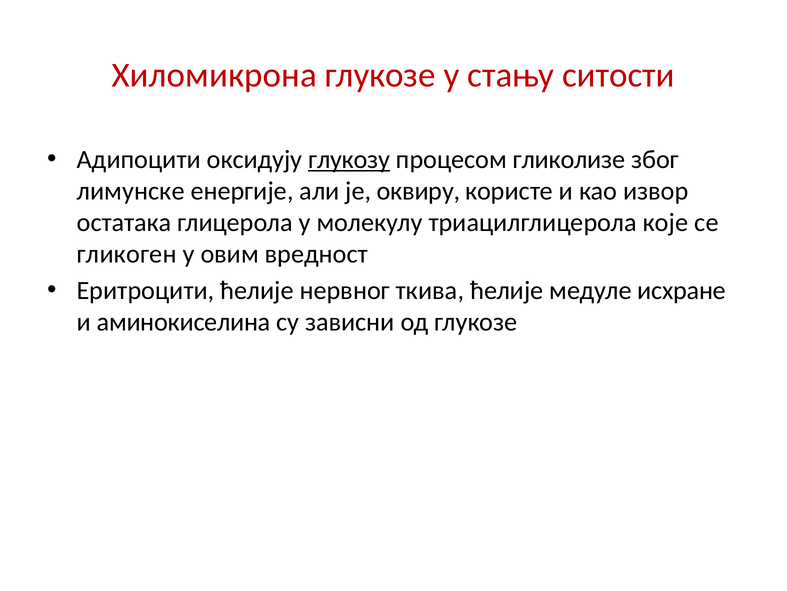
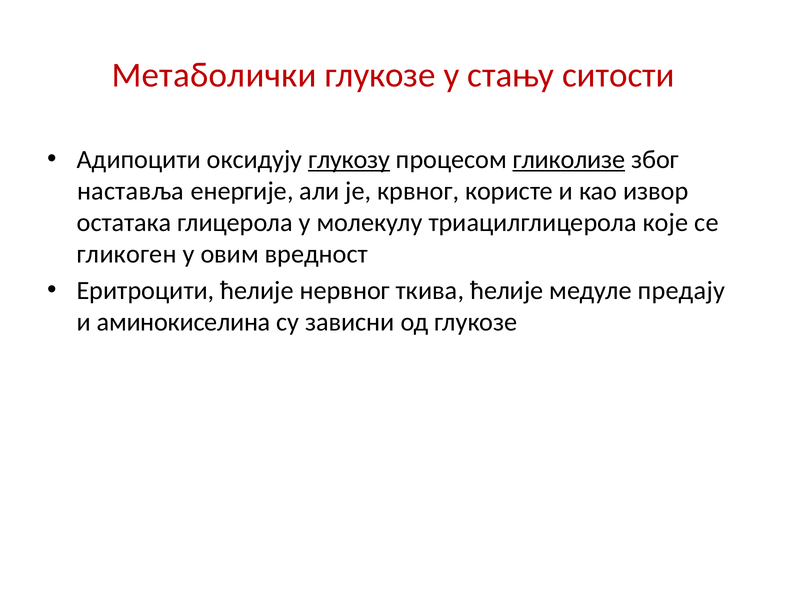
Хиломикрона: Хиломикрона -> Метаболички (214, 75)
гликолизе underline: none -> present (569, 159)
лимунске: лимунске -> наставља (131, 191)
оквиру: оквиру -> крвнoг (418, 191)
исхране: исхране -> предају (681, 290)
